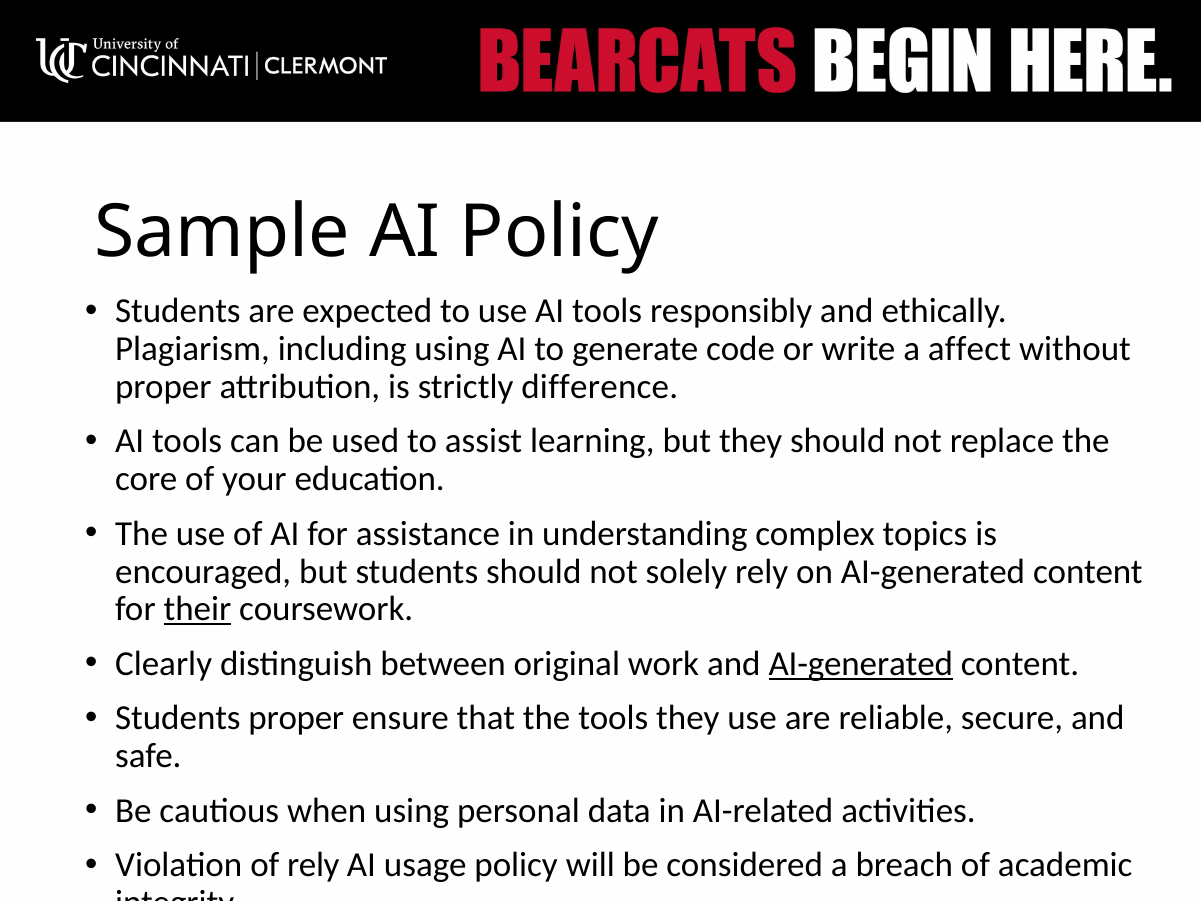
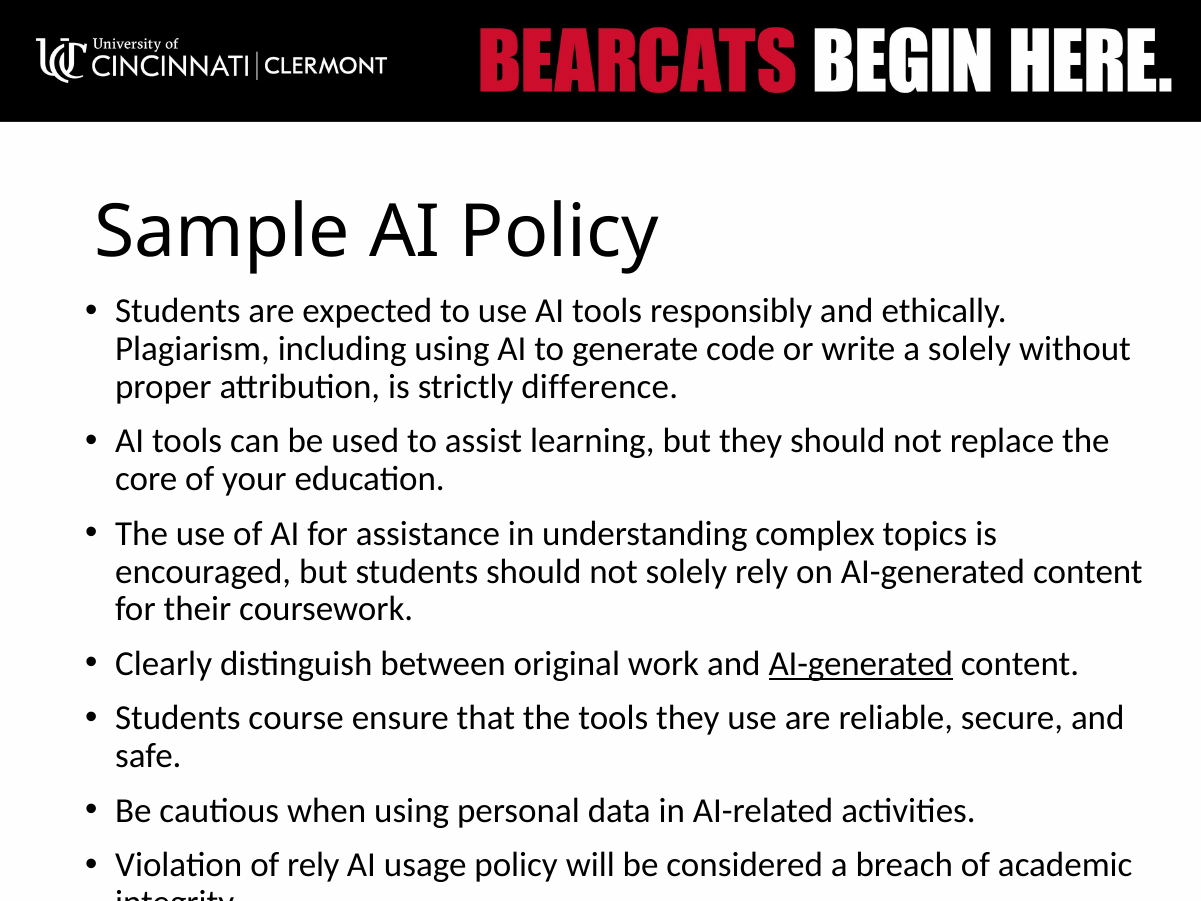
a affect: affect -> solely (969, 349)
their underline: present -> none (197, 609)
Students proper: proper -> course (296, 718)
